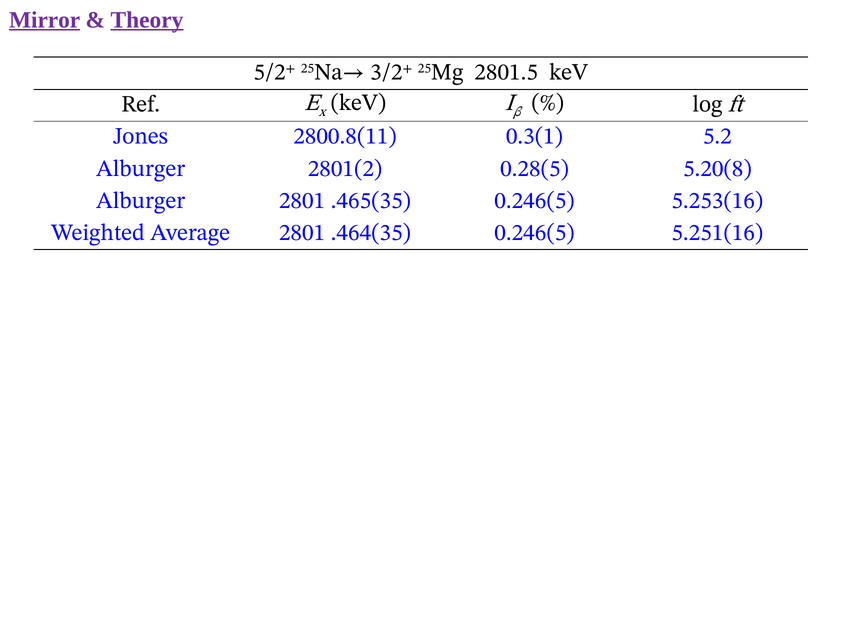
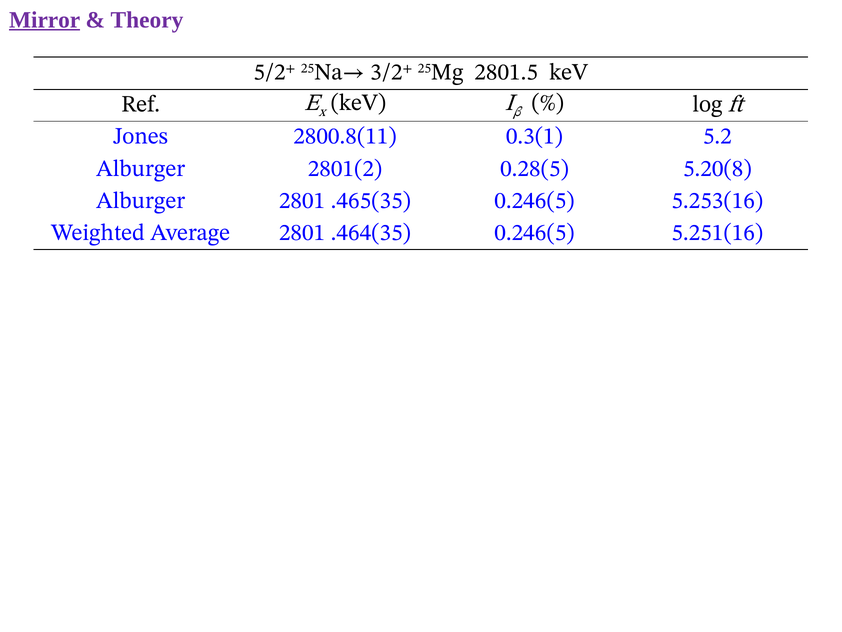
Theory underline: present -> none (147, 20)
